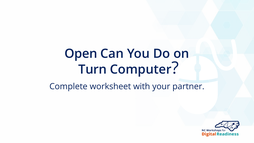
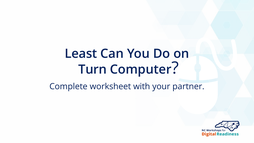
Open: Open -> Least (81, 54)
